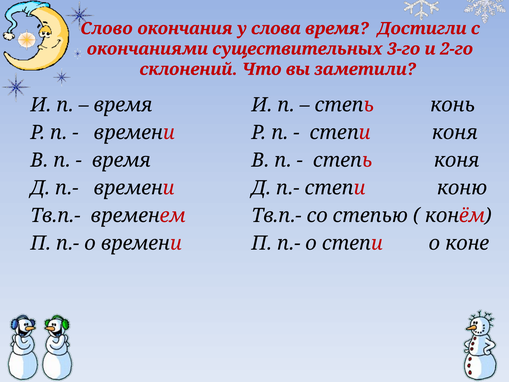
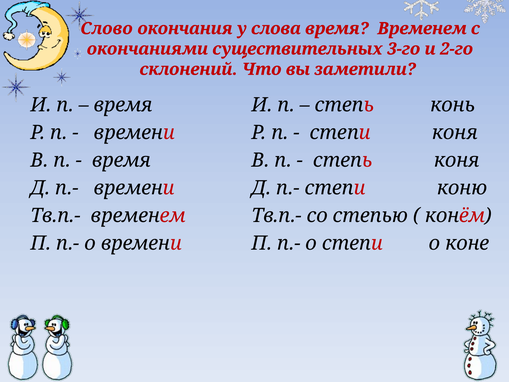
время Достигли: Достигли -> Временем (422, 29)
